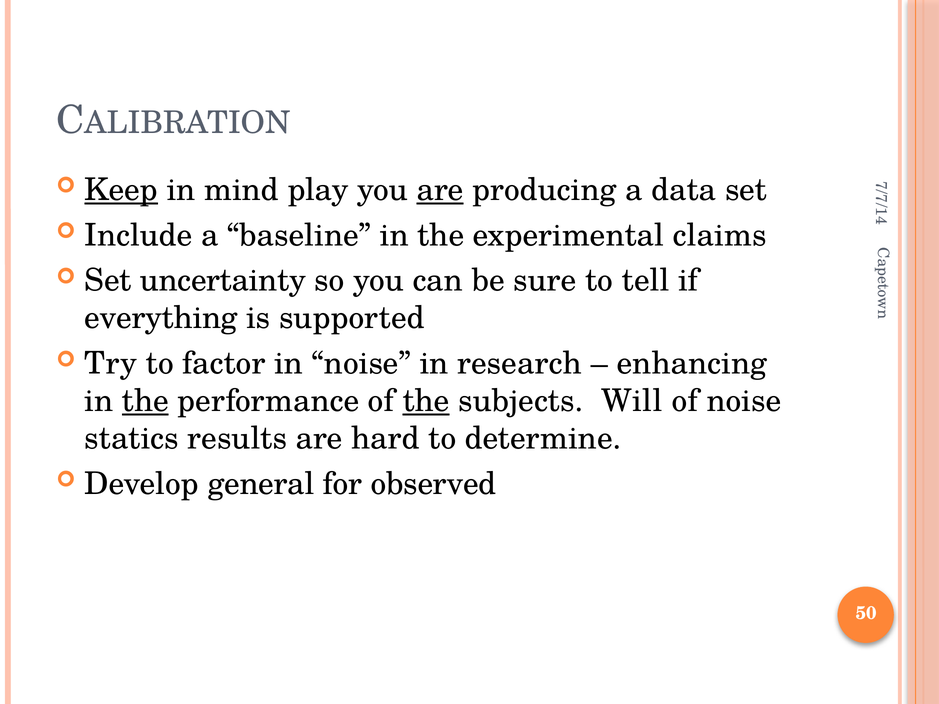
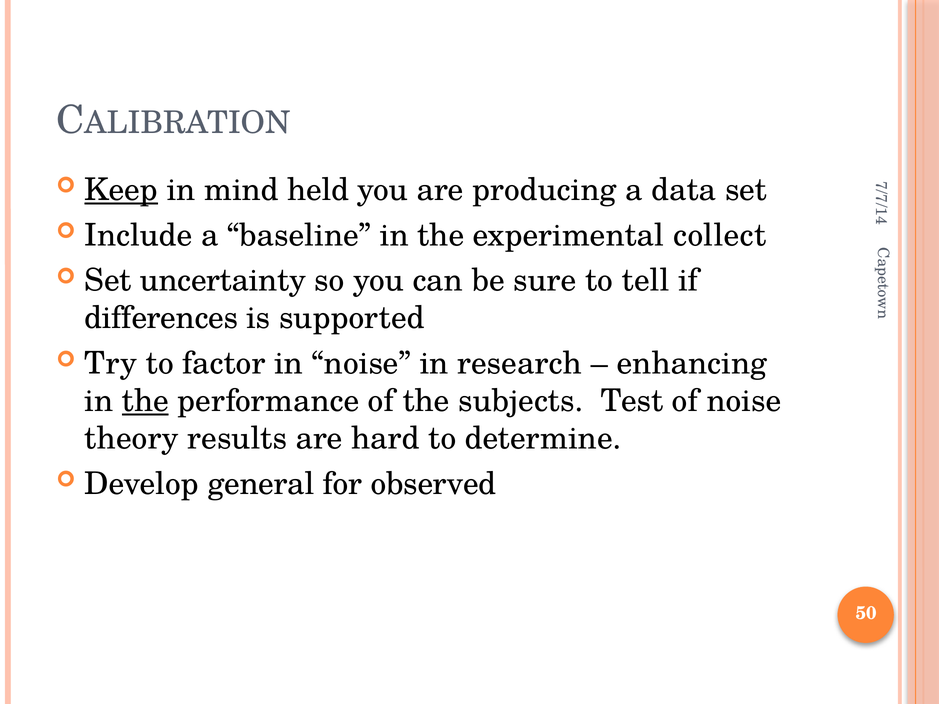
play: play -> held (318, 190)
are underline: present -> none (440, 190)
claims: claims -> collect (720, 235)
everything: everything -> differences (161, 318)
the underline: present -> none (426, 401)
Will: Will -> Test (632, 401)
statics: statics -> theory (131, 439)
